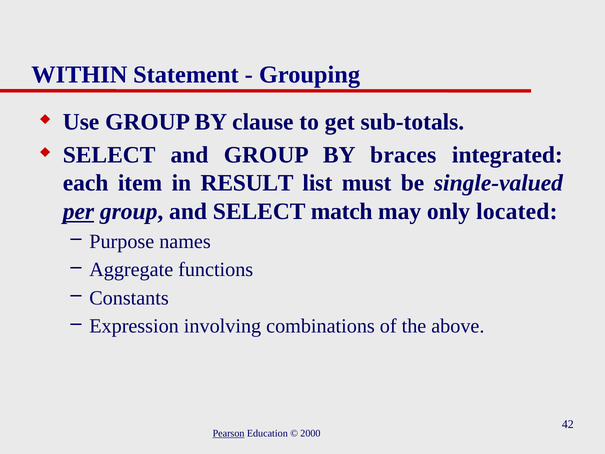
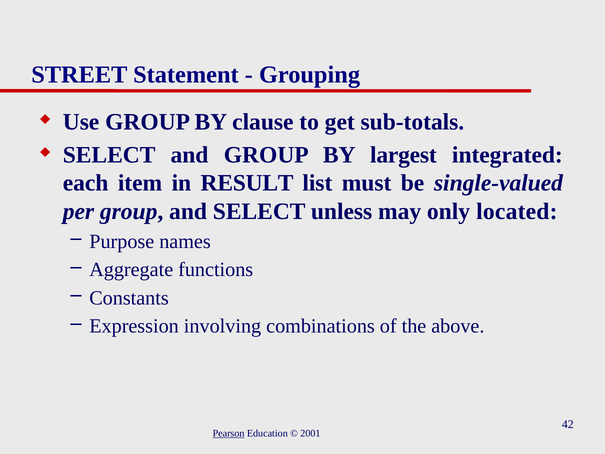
WITHIN: WITHIN -> STREET (79, 75)
braces: braces -> largest (403, 155)
per underline: present -> none (78, 211)
match: match -> unless (342, 211)
2000: 2000 -> 2001 (310, 433)
